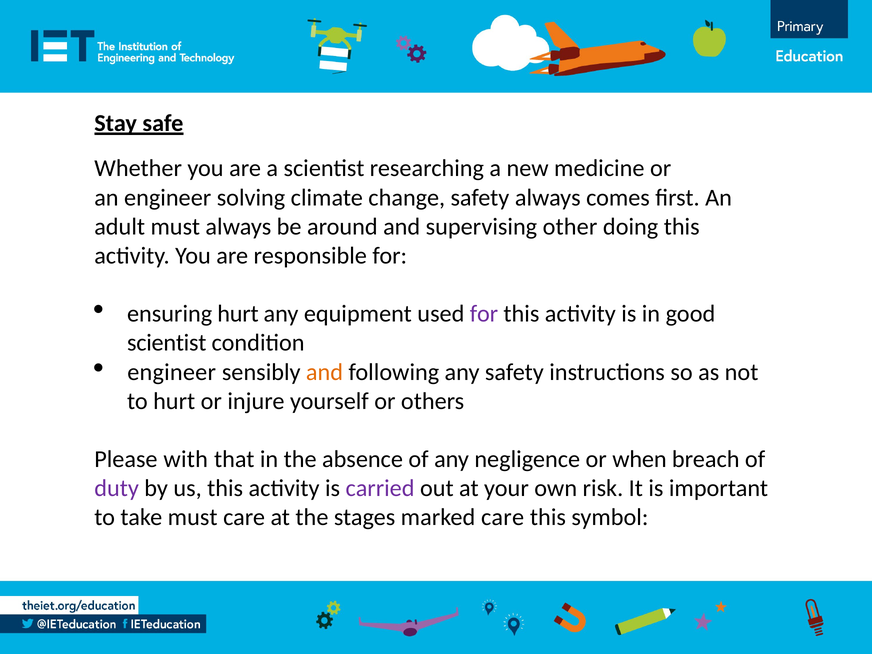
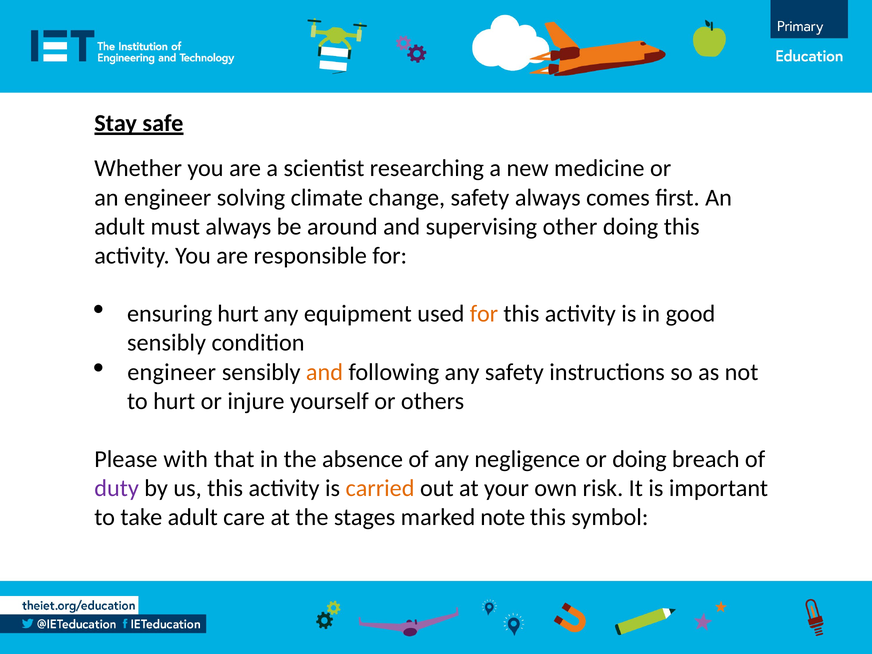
for colour: purple -> orange (484, 314)
scientist: scientist -> sensibly (167, 343)
or when: when -> doing (639, 459)
carried colour: purple -> orange (380, 488)
take must: must -> adult (193, 517)
marked care: care -> note (503, 517)
